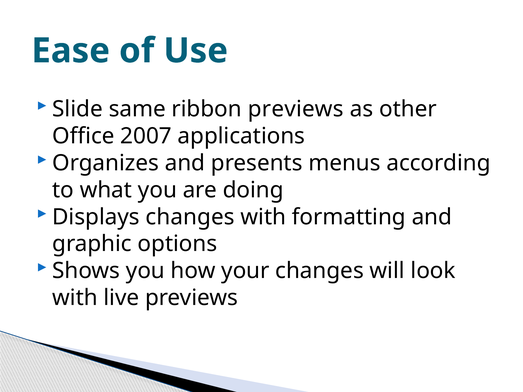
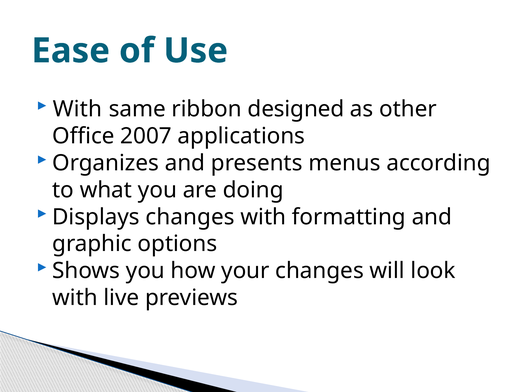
Slide: Slide -> With (77, 109)
ribbon previews: previews -> designed (296, 109)
